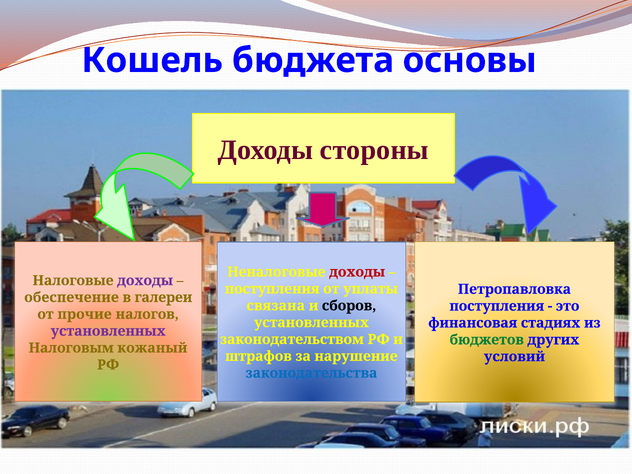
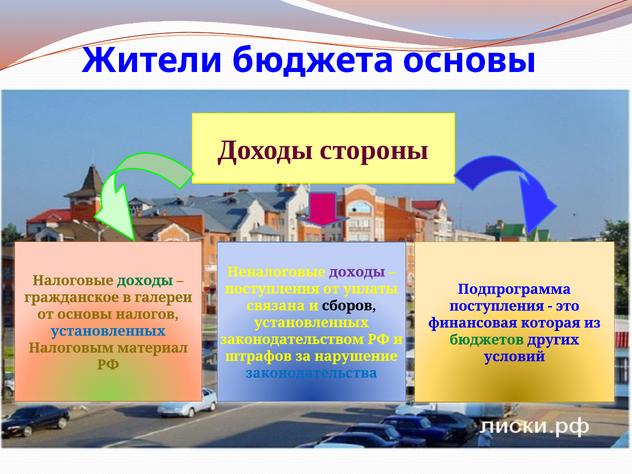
Кошель: Кошель -> Жители (152, 60)
доходы colour: red -> purple (357, 272)
доходы colour: purple -> green (145, 281)
Петропавловка: Петропавловка -> Подпрограмма (514, 289)
обеспечение: обеспечение -> гражданское (72, 297)
от прочие: прочие -> основы (85, 314)
стадиях: стадиях -> которая (551, 323)
установленных colour: purple -> blue (108, 331)
кожаный: кожаный -> материал (153, 348)
